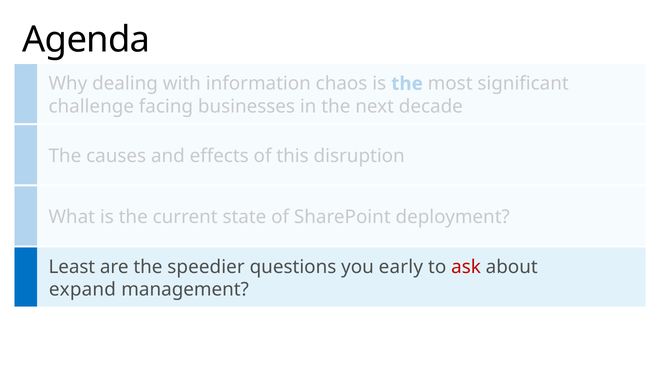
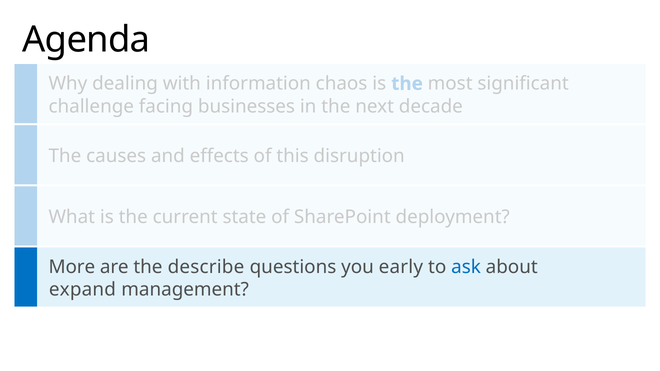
Least: Least -> More (72, 267)
speedier: speedier -> describe (206, 267)
ask colour: red -> blue (466, 267)
